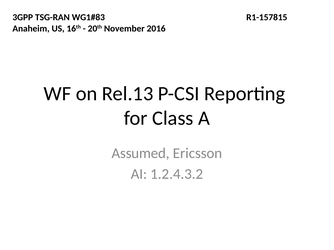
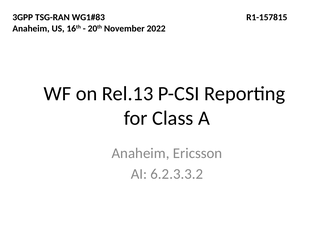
2016: 2016 -> 2022 (156, 29)
Assumed: Assumed -> Anaheim (141, 154)
1.2.4.3.2: 1.2.4.3.2 -> 6.2.3.3.2 (177, 174)
